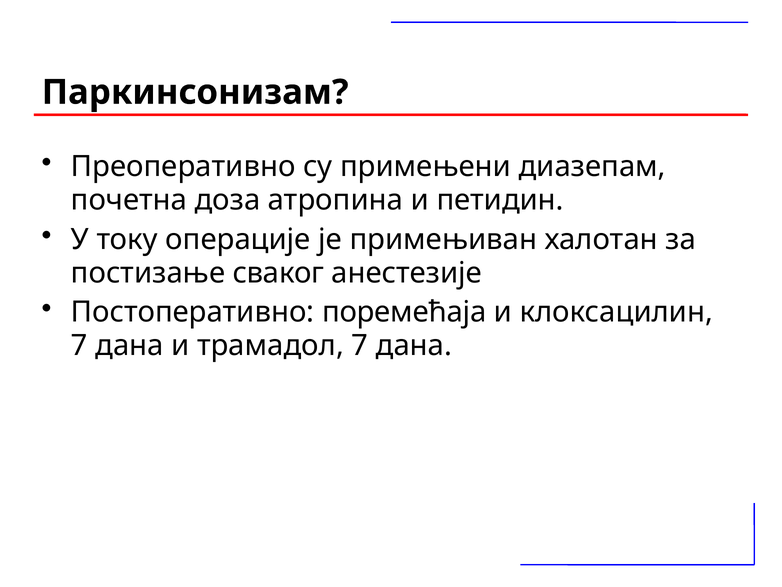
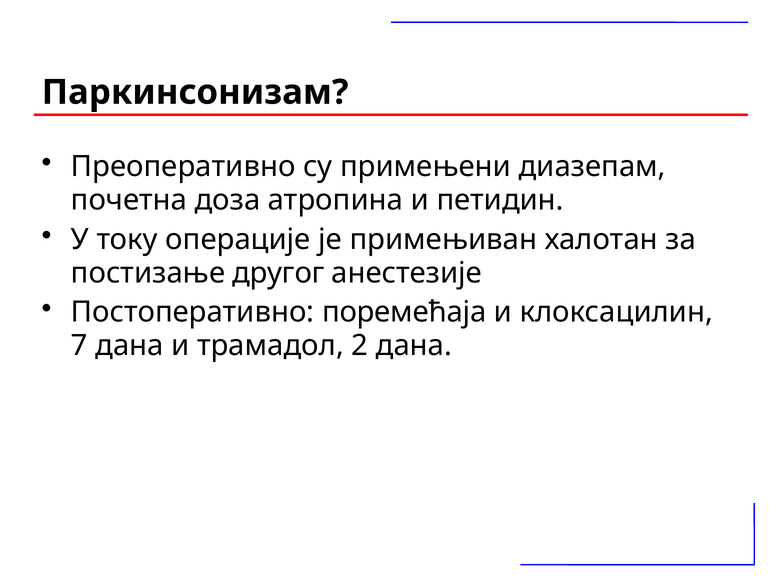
сваког: сваког -> другог (278, 273)
трамадол 7: 7 -> 2 (360, 345)
